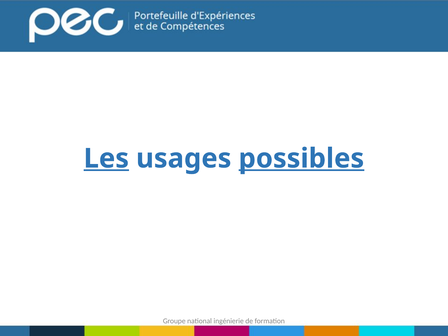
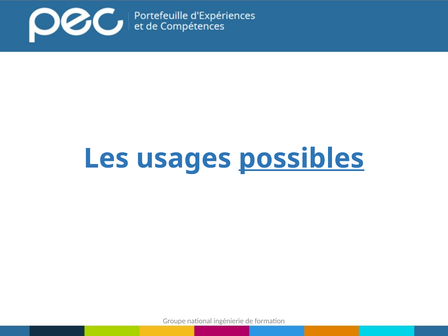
Les underline: present -> none (106, 158)
